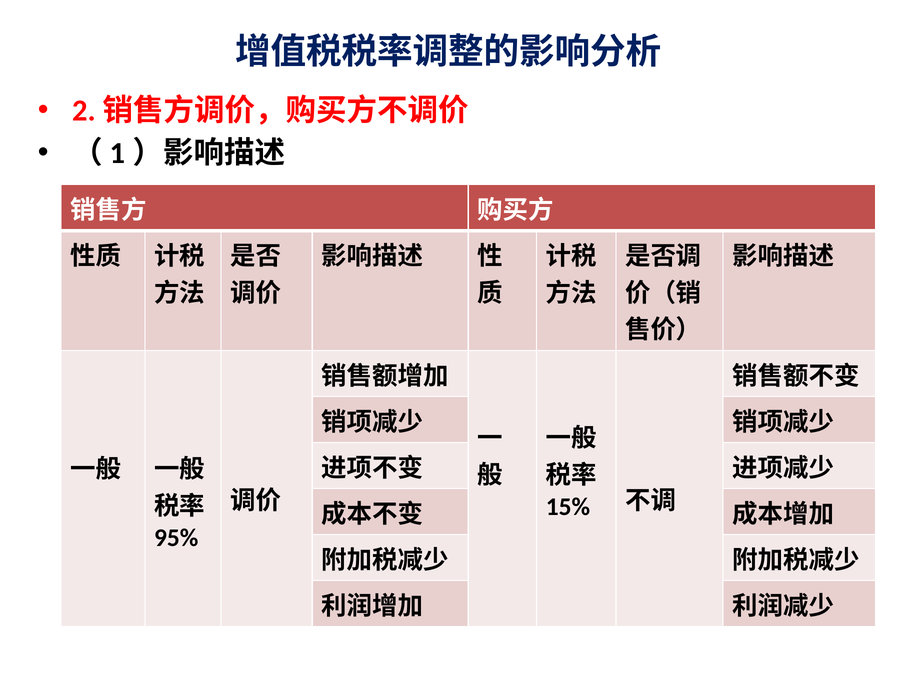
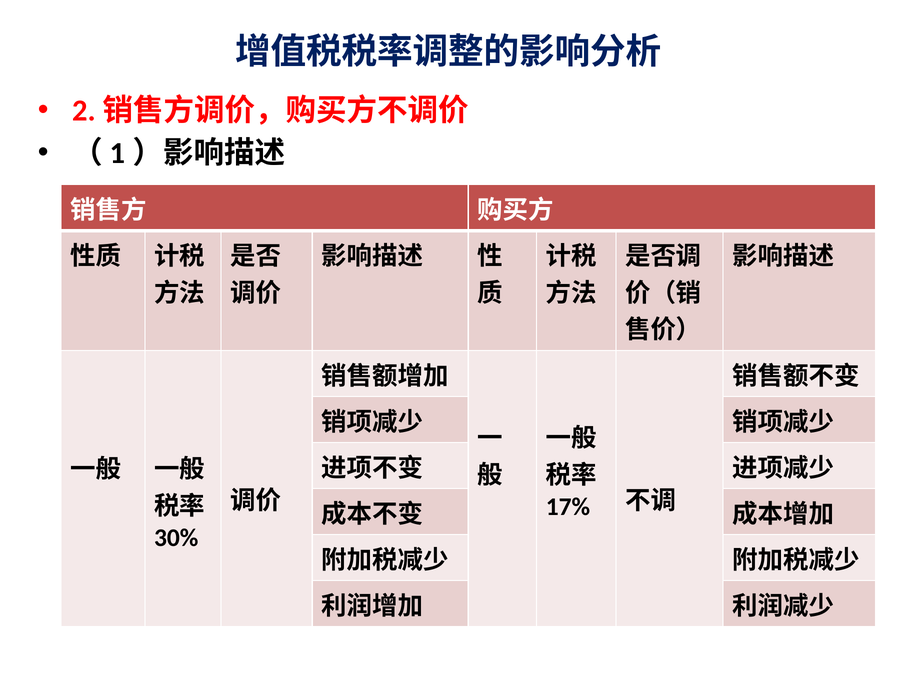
15%: 15% -> 17% (568, 507)
95%: 95% -> 30% (176, 538)
